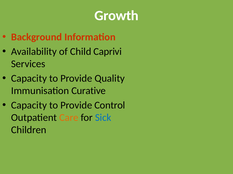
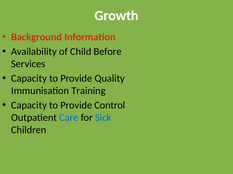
Caprivi: Caprivi -> Before (108, 52)
Curative: Curative -> Training (89, 91)
Care colour: orange -> blue (69, 118)
